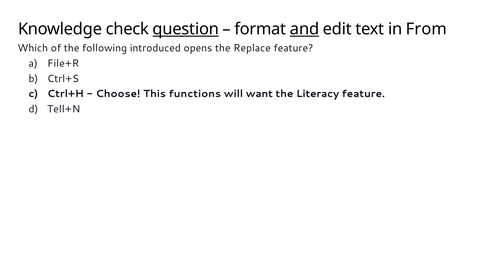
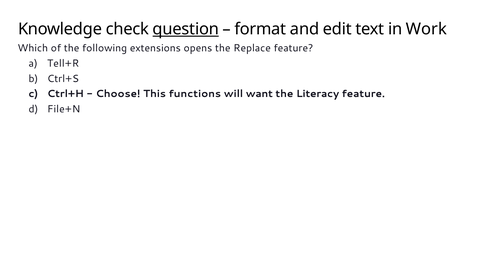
and underline: present -> none (305, 29)
From: From -> Work (426, 29)
introduced: introduced -> extensions (155, 48)
File+R: File+R -> Tell+R (63, 63)
Tell+N: Tell+N -> File+N (64, 109)
